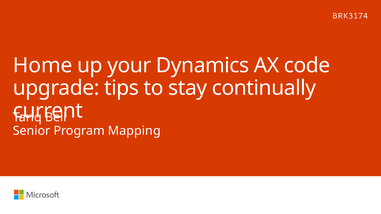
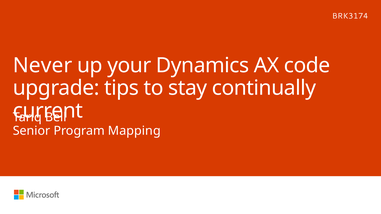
Home: Home -> Never (43, 65)
